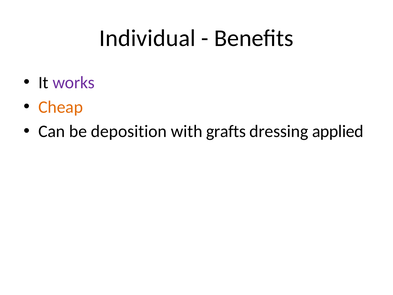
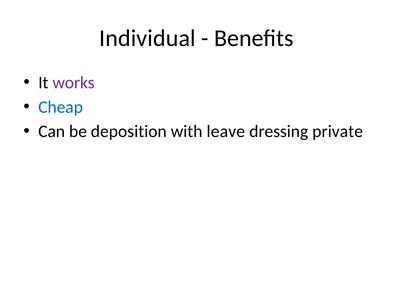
Cheap colour: orange -> blue (61, 107)
grafts: grafts -> leave (226, 131)
applied: applied -> private (338, 131)
